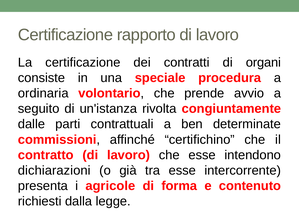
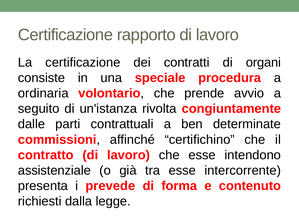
dichiarazioni: dichiarazioni -> assistenziale (54, 171)
agricole: agricole -> prevede (110, 186)
